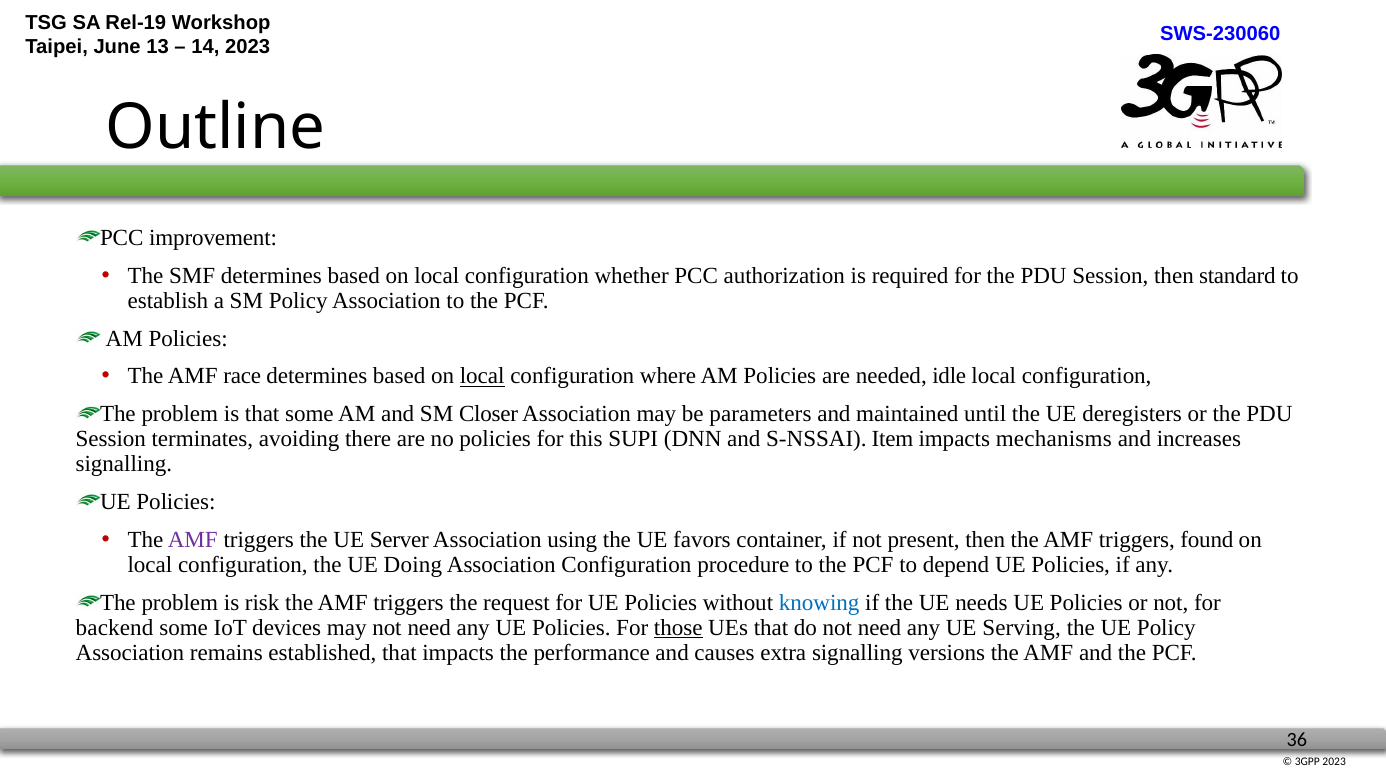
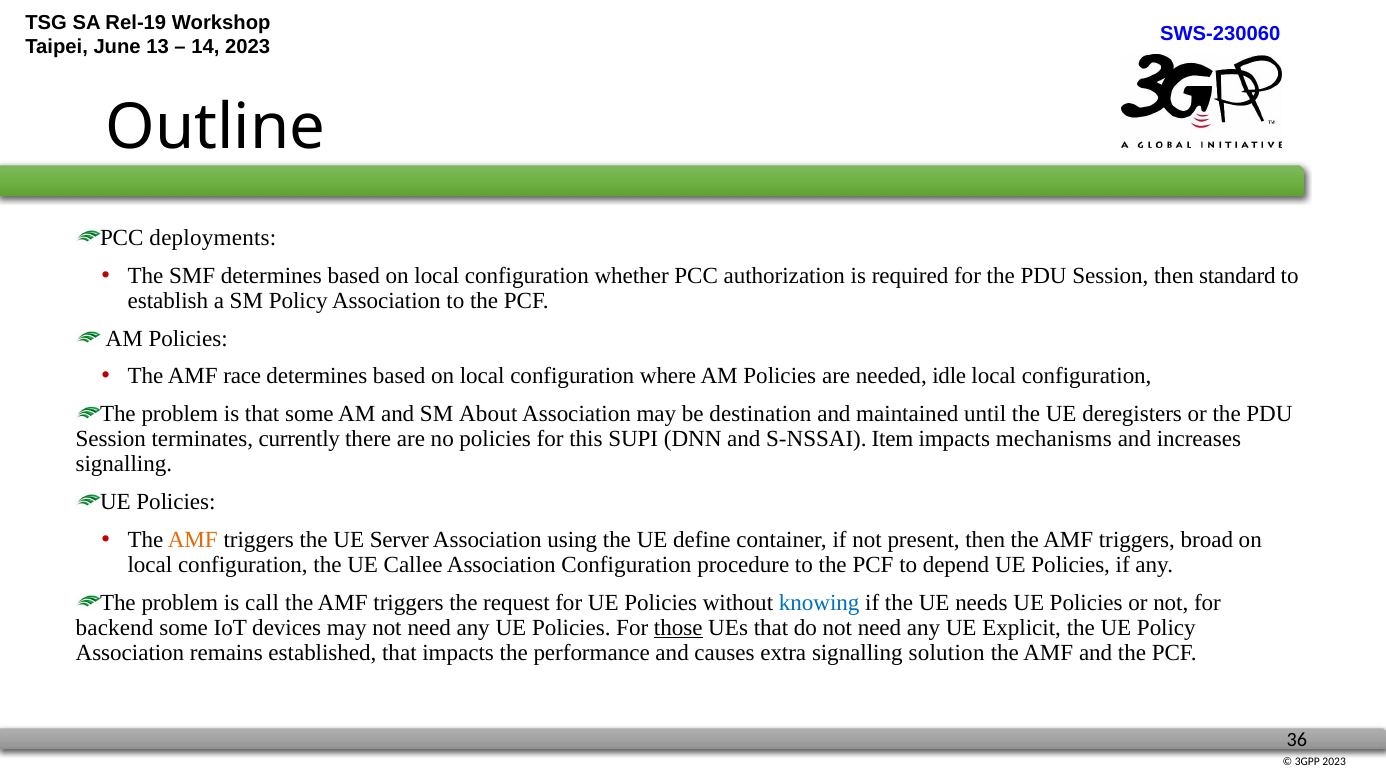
improvement: improvement -> deployments (213, 238)
local underline: present -> none (482, 377)
Closer: Closer -> About (488, 415)
parameters: parameters -> destination (760, 415)
avoiding: avoiding -> currently (299, 439)
AMF colour: purple -> orange (193, 540)
favors: favors -> define (702, 540)
found: found -> broad (1207, 540)
Doing: Doing -> Callee (413, 565)
risk: risk -> call (262, 603)
Serving: Serving -> Explicit (1022, 628)
versions: versions -> solution (947, 653)
